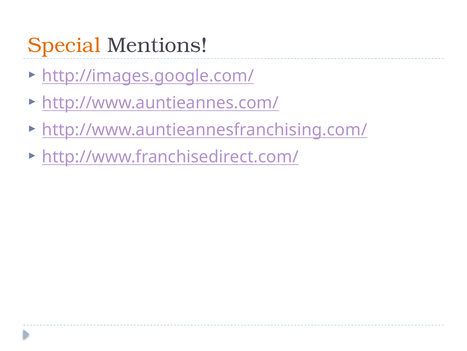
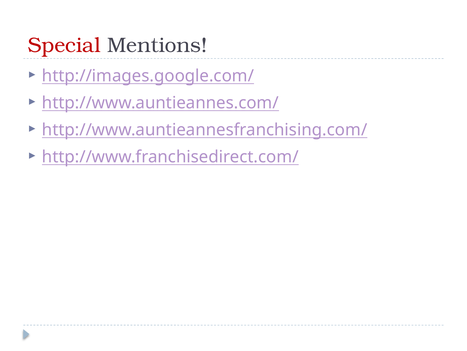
Special colour: orange -> red (64, 45)
